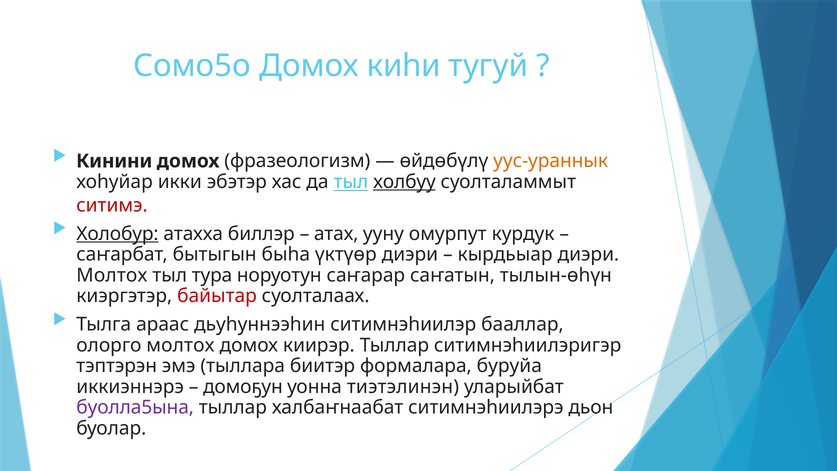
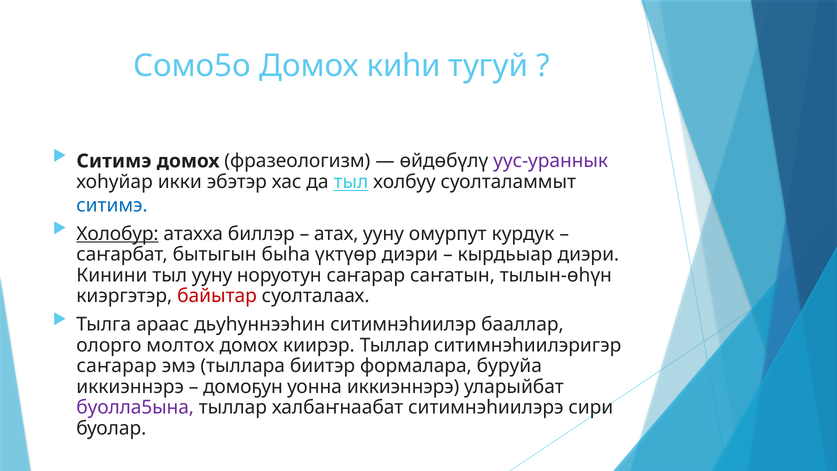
Кинини: Кинини -> Ситимэ (114, 161)
уус-ураннык colour: orange -> purple (551, 161)
холбуу underline: present -> none (404, 182)
ситимэ colour: red -> blue (112, 205)
Молтох: Молтох -> Кинини (112, 275)
тыл тура: тура -> ууну (212, 275)
тэптэрэн: тэптэрэн -> саҥарар (117, 366)
уонна тиэтэлинэн: тиэтэлинэн -> иккиэннэрэ (403, 387)
дьон: дьон -> сири (591, 407)
